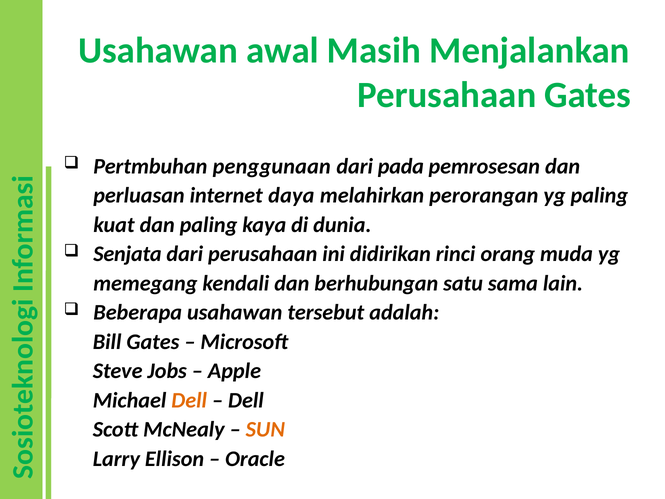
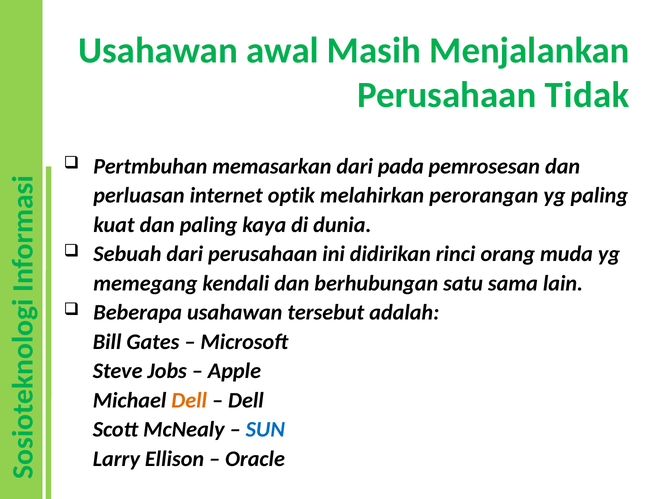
Perusahaan Gates: Gates -> Tidak (587, 95)
penggunaan: penggunaan -> memasarkan (272, 166)
daya: daya -> optik (291, 196)
Senjata: Senjata -> Sebuah (127, 254)
SUN colour: orange -> blue (265, 429)
